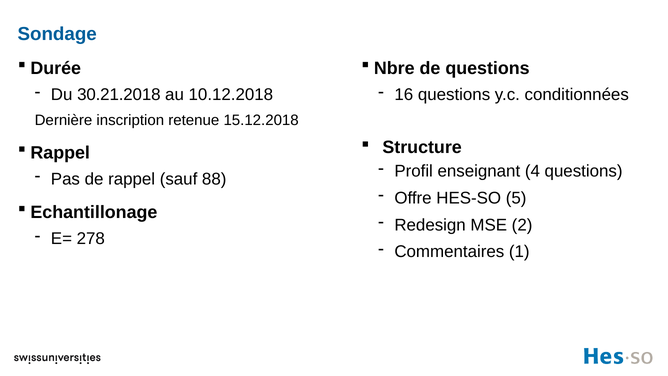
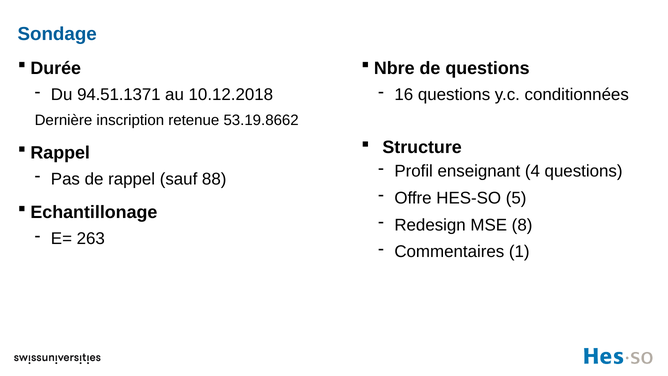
30.21.2018: 30.21.2018 -> 94.51.1371 (119, 95)
15.12.2018: 15.12.2018 -> 53.19.8662 (261, 120)
2: 2 -> 8 (522, 225)
278: 278 -> 263 (91, 239)
